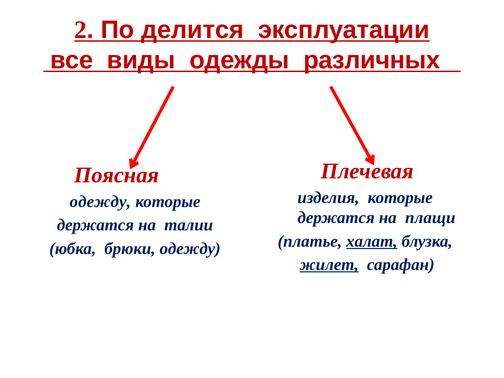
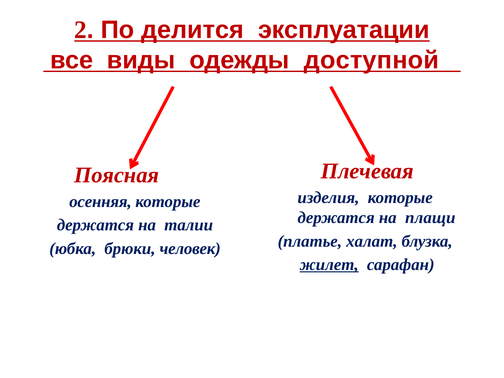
различных: различных -> доступной (371, 60)
одежду: одежду -> осенняя (100, 202)
халат underline: present -> none (372, 241)
брюки одежду: одежду -> человек (190, 249)
